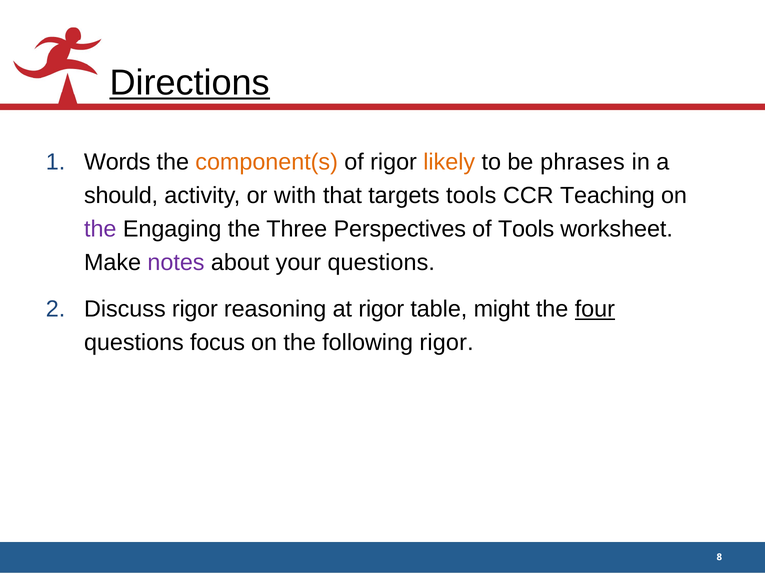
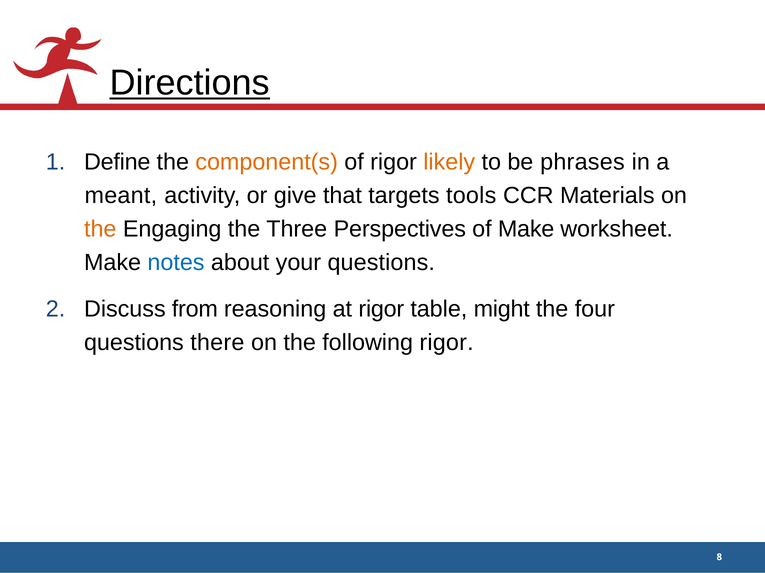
Words: Words -> Define (117, 162)
should: should -> meant (121, 196)
with: with -> give (295, 196)
Teaching: Teaching -> Materials (607, 196)
the colour: purple -> orange (100, 229)
of Tools: Tools -> Make (526, 229)
notes colour: purple -> blue (176, 263)
Discuss rigor: rigor -> from (195, 310)
four underline: present -> none (595, 310)
focus: focus -> there (217, 343)
